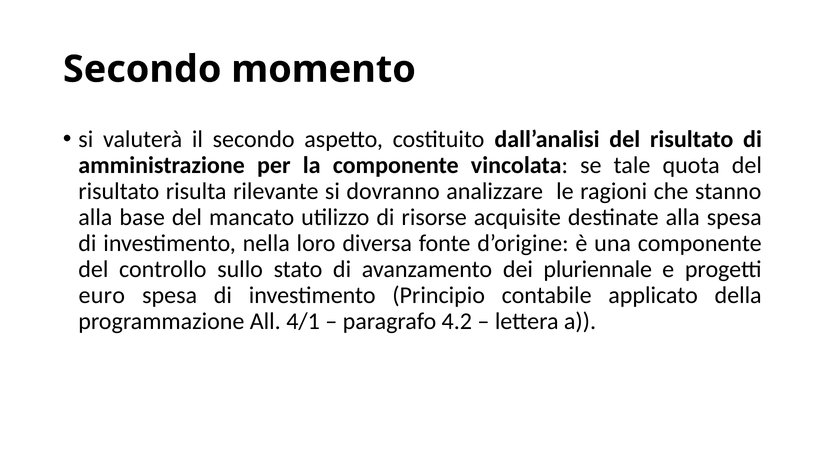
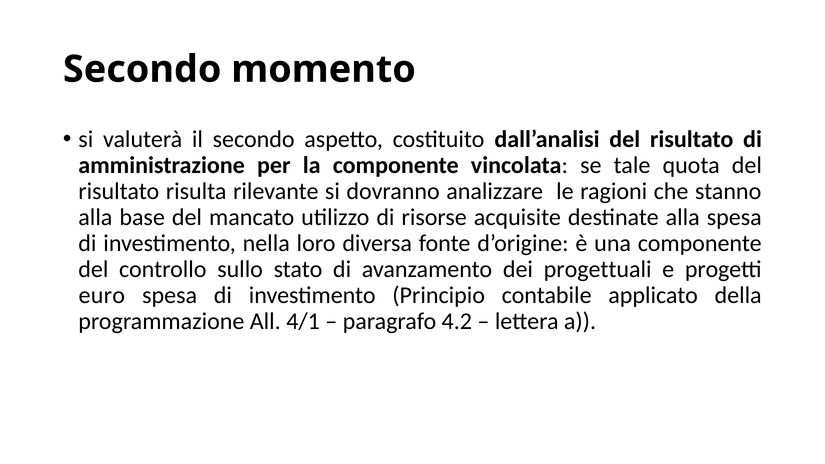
pluriennale: pluriennale -> progettuali (598, 269)
